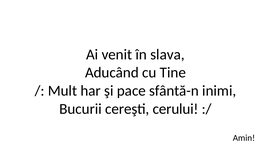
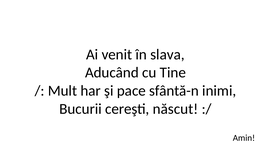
cerului: cerului -> născut (176, 108)
